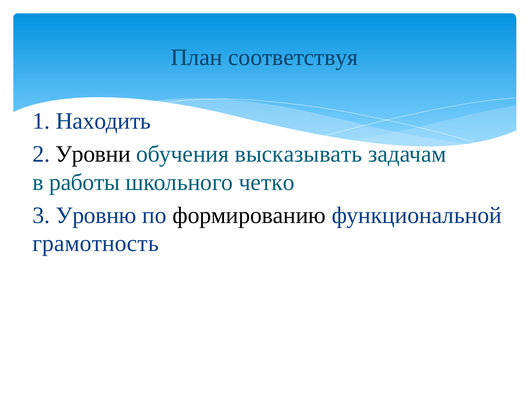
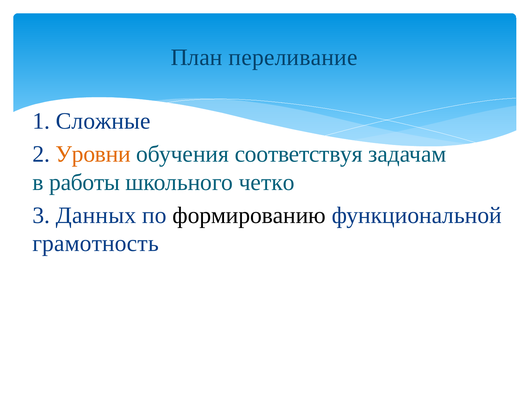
соответствуя: соответствуя -> переливание (293, 57)
Находить: Находить -> Сложные (103, 121)
Уровни colour: black -> orange (93, 154)
высказывать: высказывать -> соответствуя (299, 154)
Уровню: Уровню -> Данных (96, 215)
